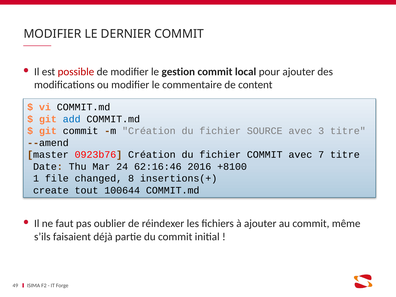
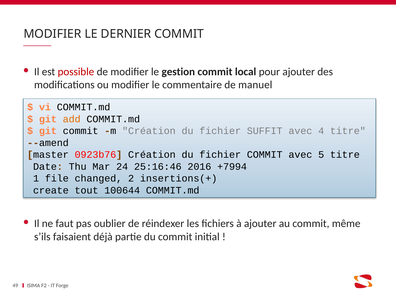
content: content -> manuel (255, 85)
add colour: blue -> orange (72, 119)
SOURCE: SOURCE -> SUFFIT (265, 131)
3: 3 -> 4 (321, 131)
7: 7 -> 5 (321, 155)
62:16:46: 62:16:46 -> 25:16:46 (158, 167)
+8100: +8100 -> +7994 (232, 167)
8: 8 -> 2 (131, 178)
